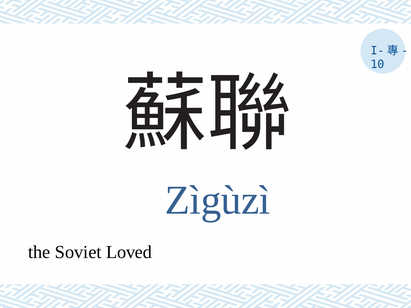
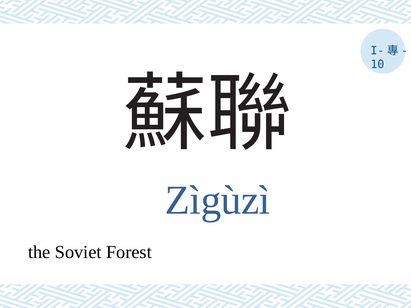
Loved: Loved -> Forest (129, 253)
